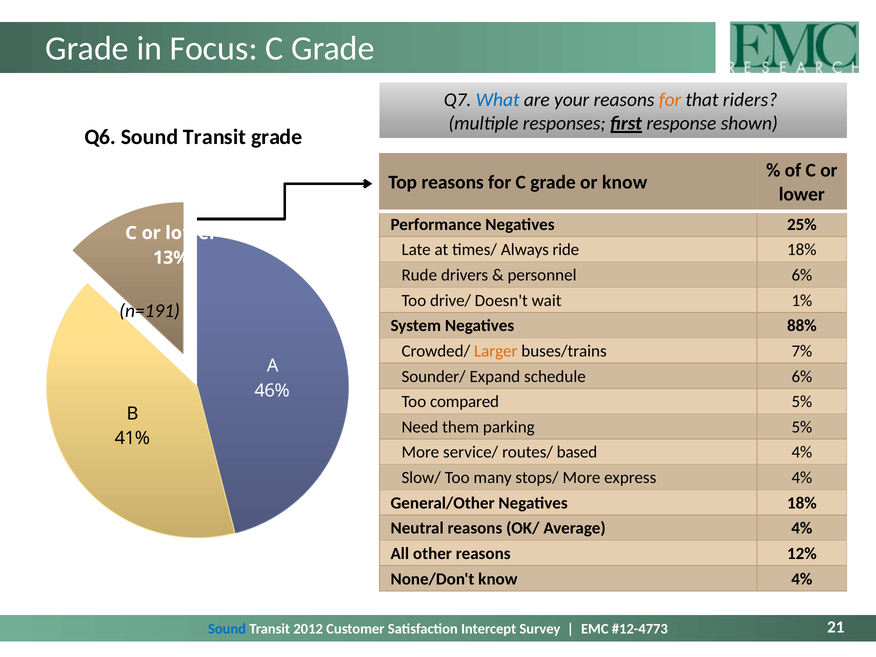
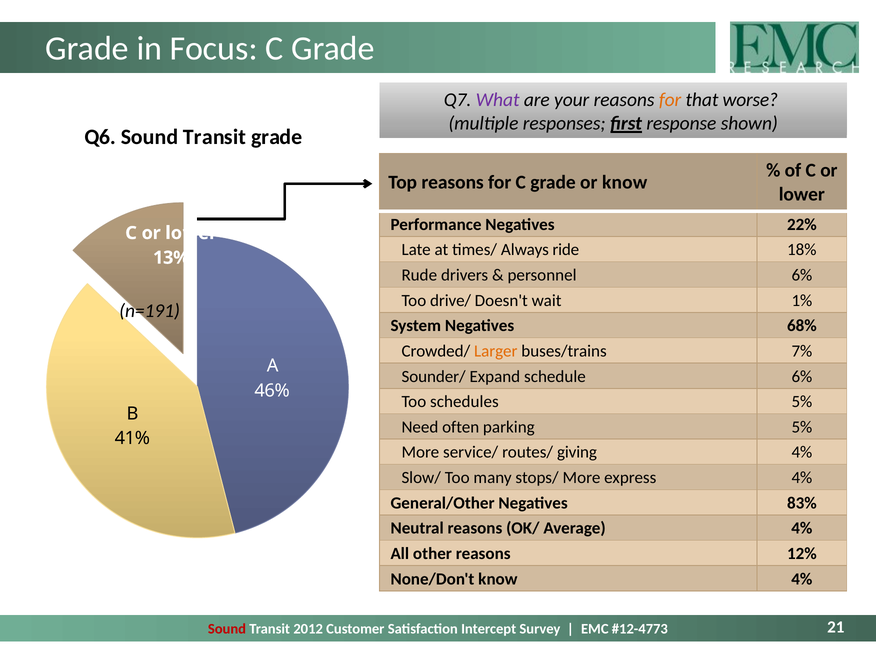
What colour: blue -> purple (498, 100)
riders: riders -> worse (750, 100)
25%: 25% -> 22% (802, 225)
88%: 88% -> 68% (802, 326)
compared: compared -> schedules (464, 402)
them: them -> often (461, 427)
based: based -> giving (577, 452)
Negatives 18%: 18% -> 83% (802, 503)
Sound colour: blue -> red (227, 629)
